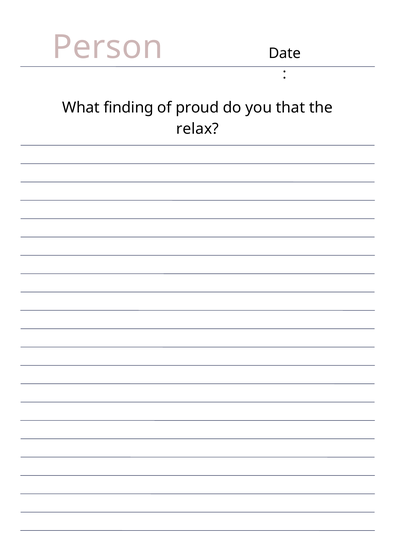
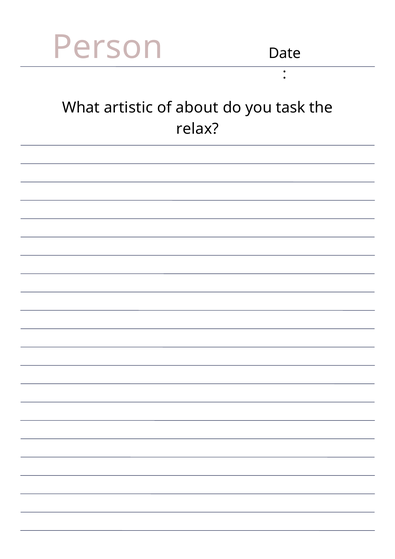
finding: finding -> artistic (128, 107)
proud: proud -> about (197, 107)
that: that -> task (291, 107)
